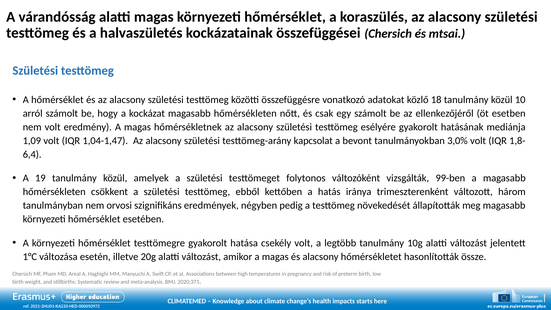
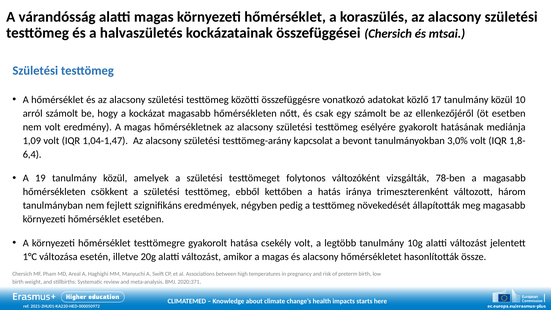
18: 18 -> 17 (436, 100)
99-ben: 99-ben -> 78-ben (450, 178)
orvosi: orvosi -> fejlett (119, 205)
